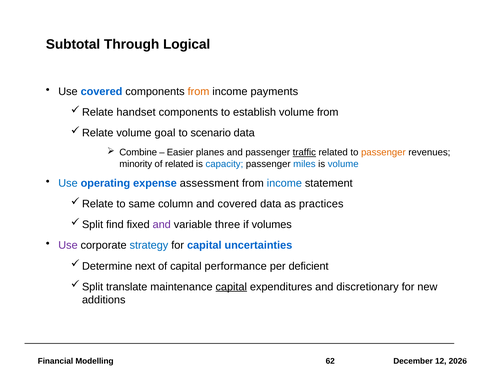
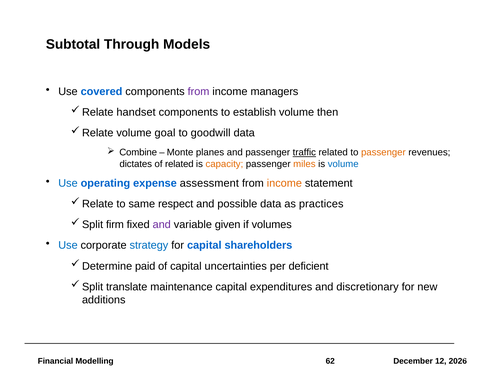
Logical: Logical -> Models (187, 44)
from colour: orange -> purple (199, 92)
payments: payments -> managers (274, 92)
volume from: from -> then (328, 112)
scenario: scenario -> goodwill (211, 133)
Easier: Easier -> Monte (180, 153)
minority: minority -> dictates (136, 164)
capacity colour: blue -> orange (224, 164)
miles colour: blue -> orange (304, 164)
income colour: blue -> orange (284, 183)
column: column -> respect (176, 204)
and covered: covered -> possible (237, 204)
find: find -> firm (115, 225)
three: three -> given (228, 225)
Use colour: purple -> blue (68, 246)
uncertainties: uncertainties -> shareholders (258, 246)
next: next -> paid (145, 266)
performance: performance -> uncertainties (236, 266)
capital underline: present -> none (231, 287)
